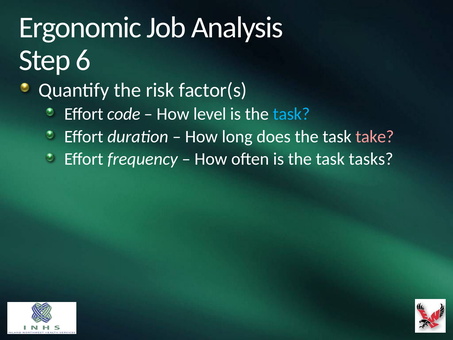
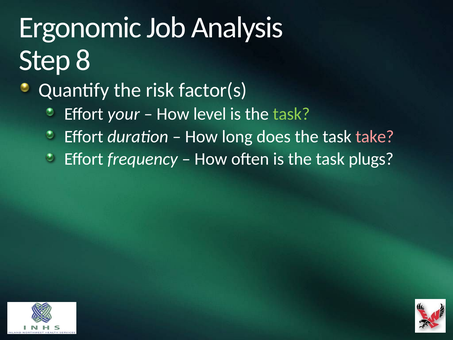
6: 6 -> 8 (83, 60)
code: code -> your (124, 114)
task colour: light blue -> light green (291, 114)
tasks: tasks -> plugs (371, 159)
